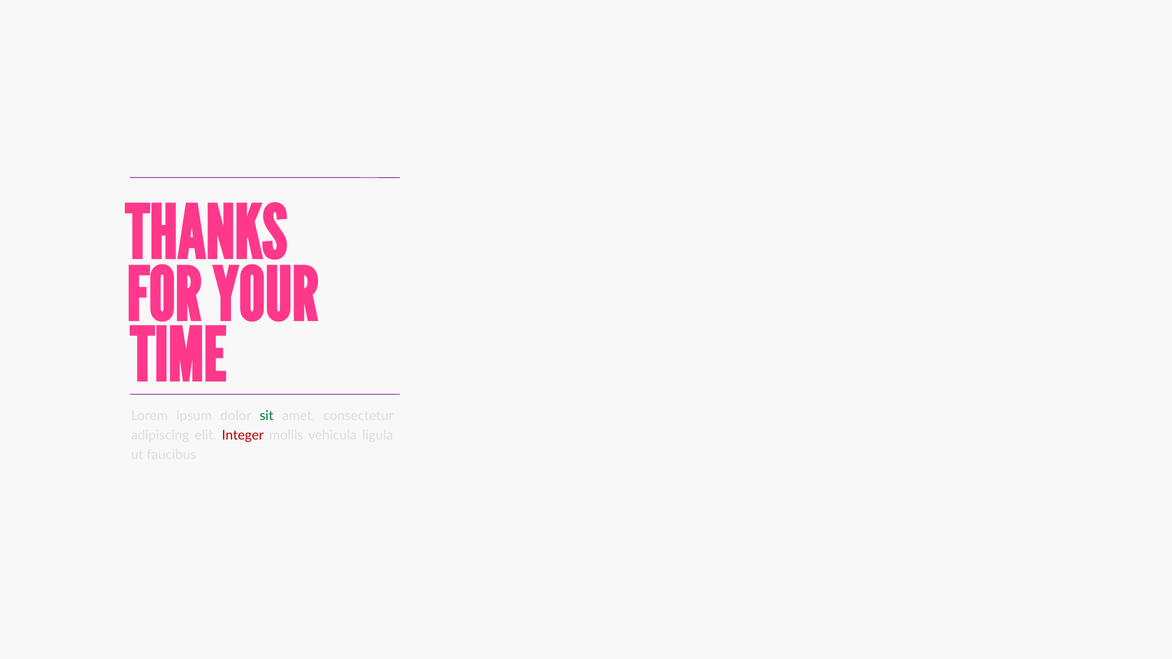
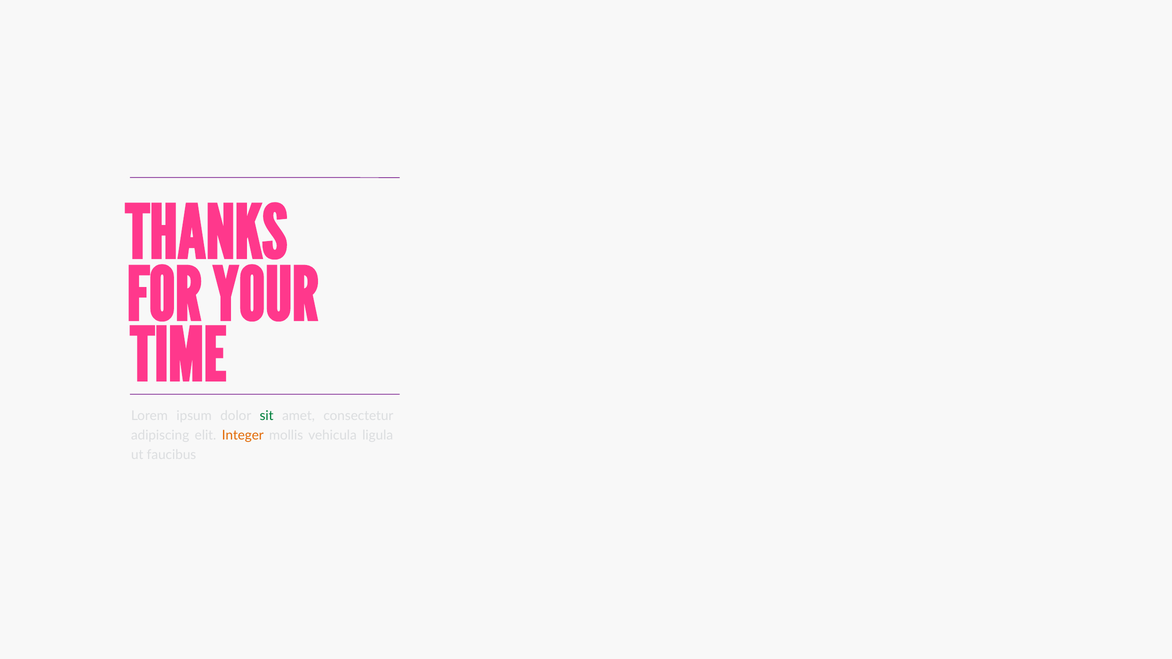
Integer colour: red -> orange (243, 436)
